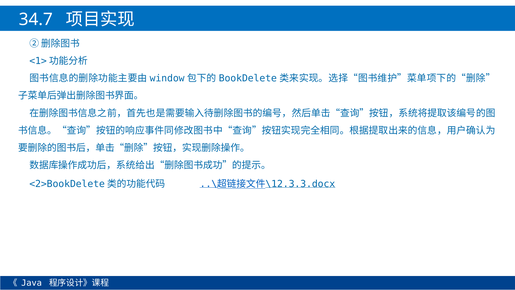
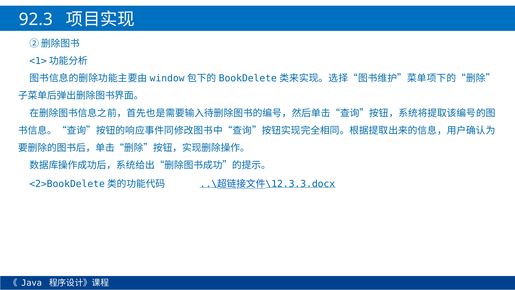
34.7: 34.7 -> 92.3 (36, 19)
